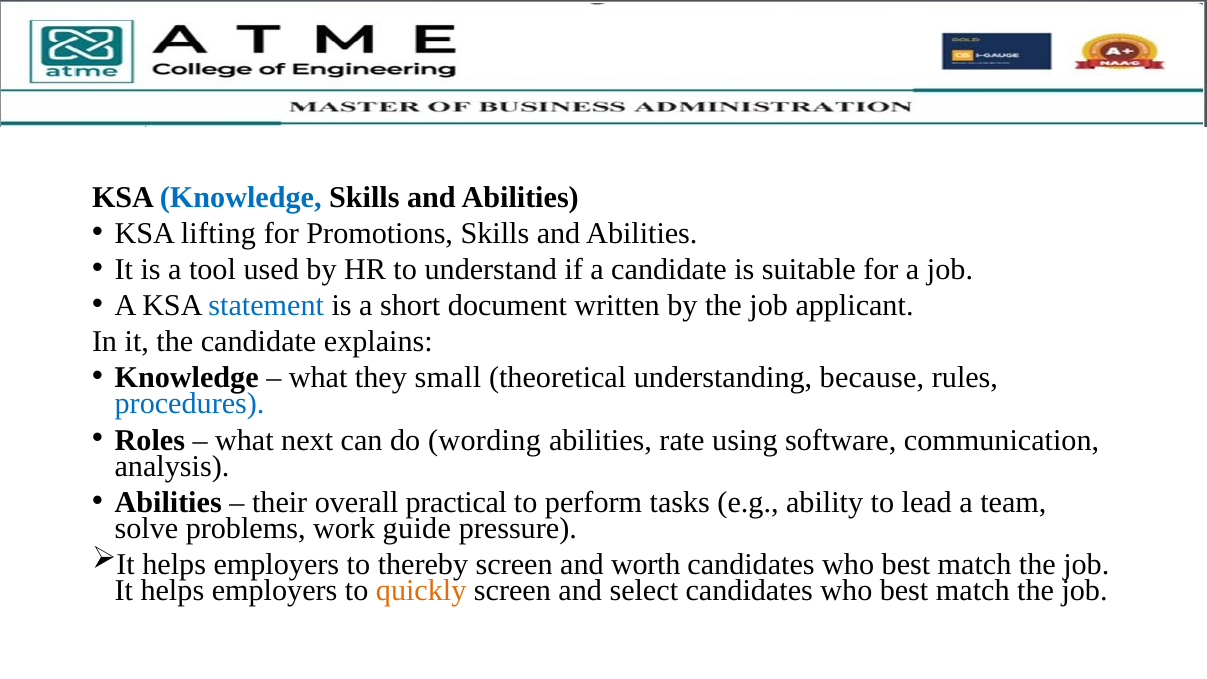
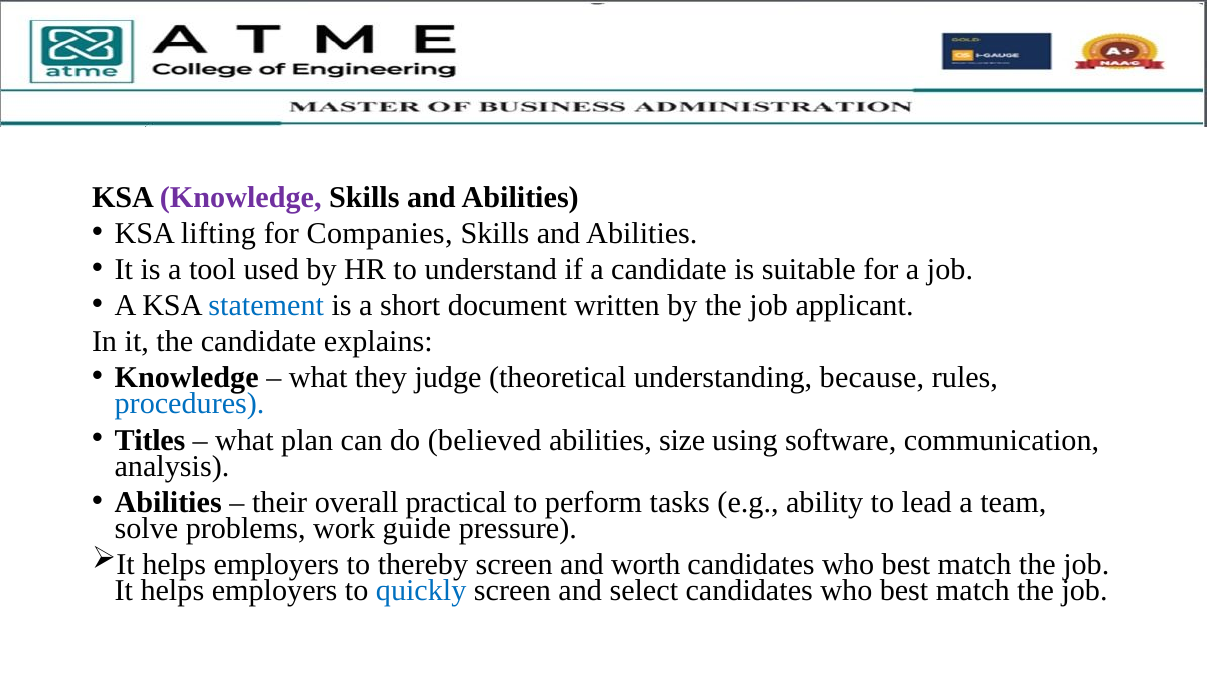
Knowledge colour: blue -> purple (241, 197)
Promotions: Promotions -> Companies (380, 233)
small: small -> judge (448, 378)
Roles: Roles -> Titles (150, 440)
next: next -> plan (307, 440)
wording: wording -> believed (485, 440)
rate: rate -> size (682, 440)
quickly colour: orange -> blue (421, 591)
